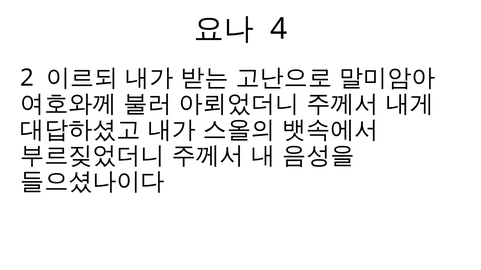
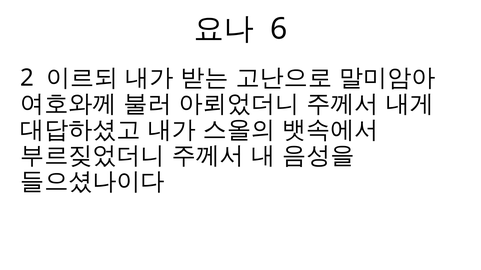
4: 4 -> 6 (279, 29)
